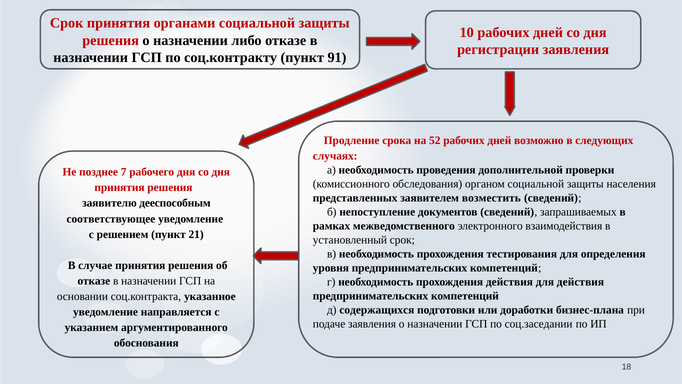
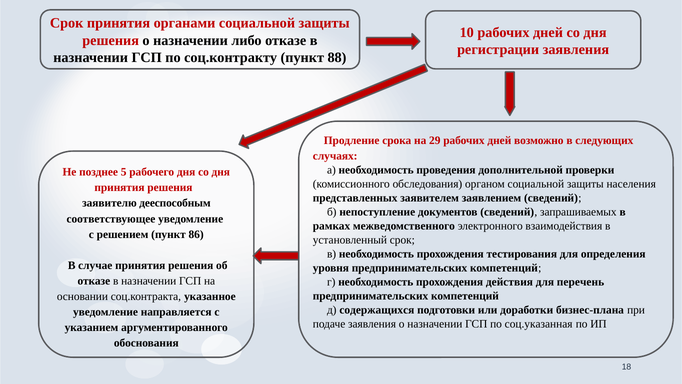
91: 91 -> 88 (337, 57)
52: 52 -> 29 (435, 140)
7: 7 -> 5 (124, 172)
возместить: возместить -> заявлением (492, 198)
21: 21 -> 86 (196, 234)
для действия: действия -> перечень (580, 282)
соц.заседании: соц.заседании -> соц.указанная (539, 324)
